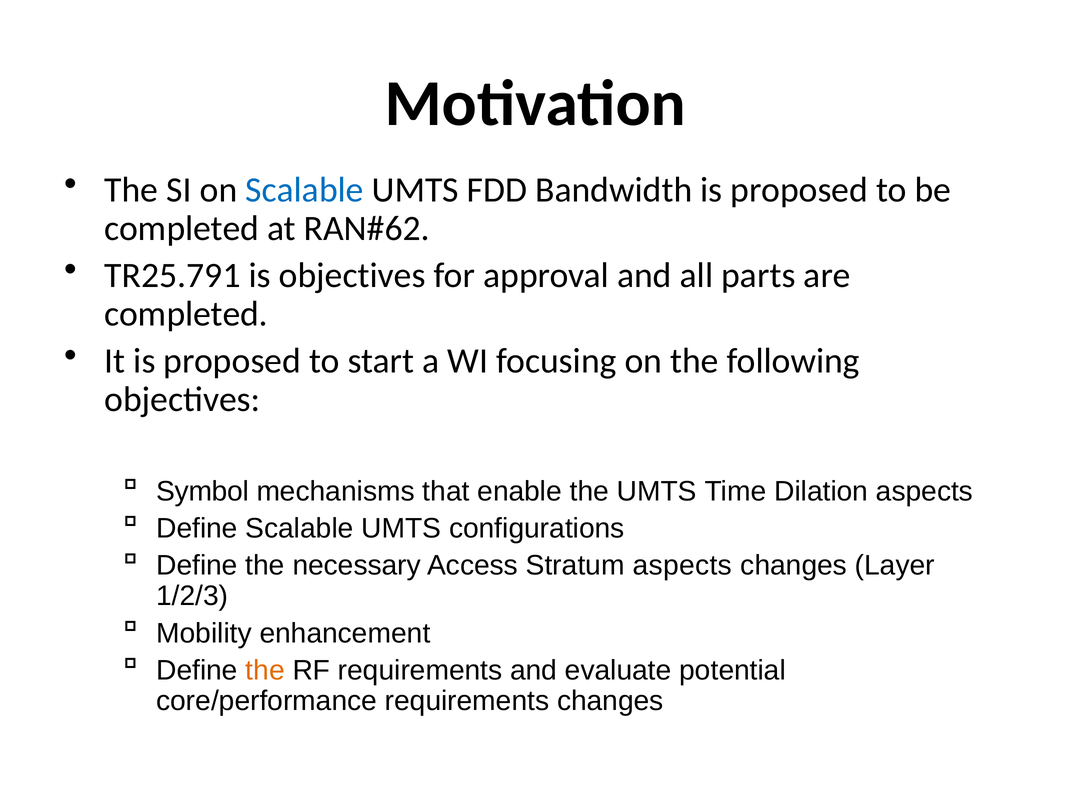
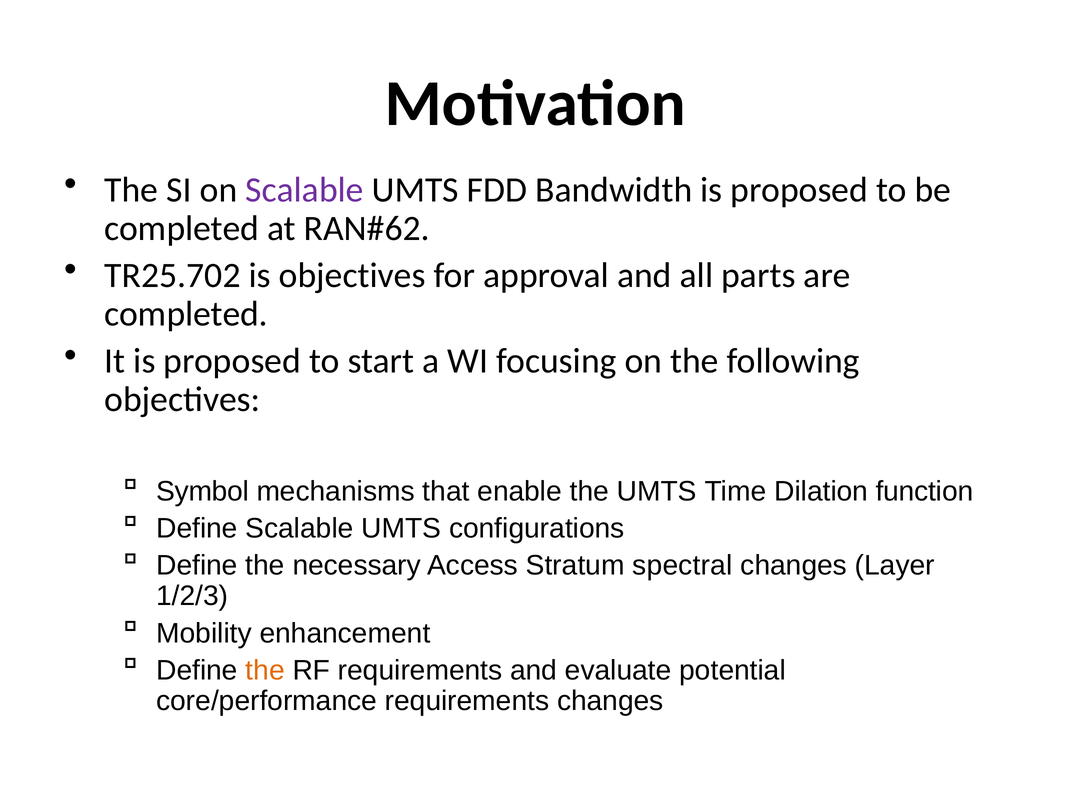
Scalable colour: blue -> purple (304, 190)
TR25.791: TR25.791 -> TR25.702 (173, 276)
Dilation aspects: aspects -> function (925, 491)
Stratum aspects: aspects -> spectral (682, 566)
